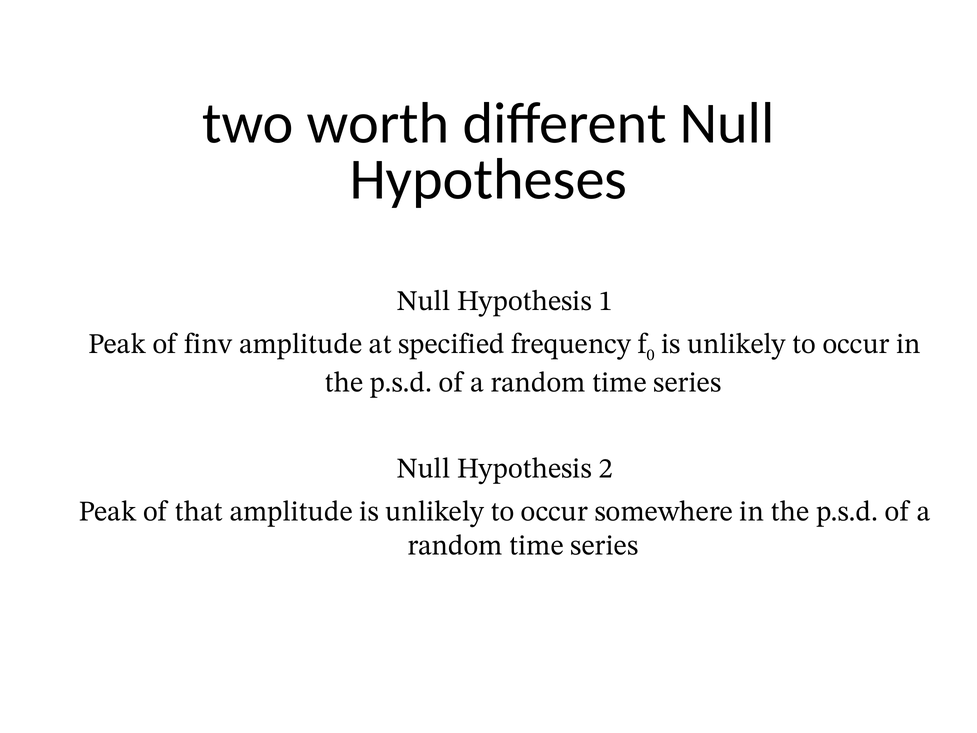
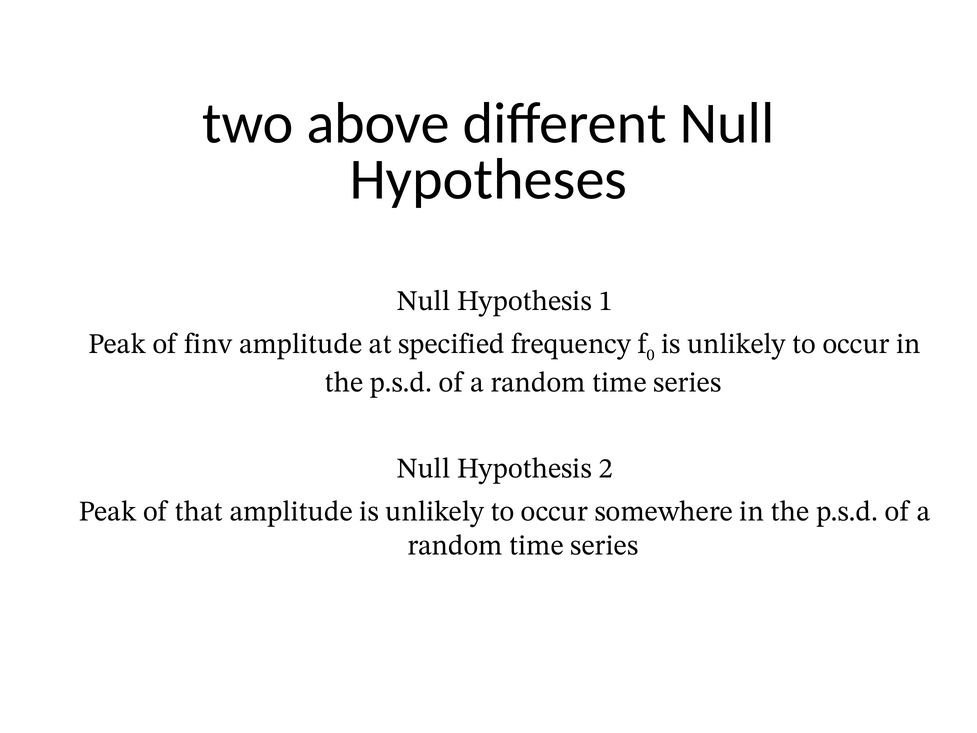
worth: worth -> above (378, 123)
